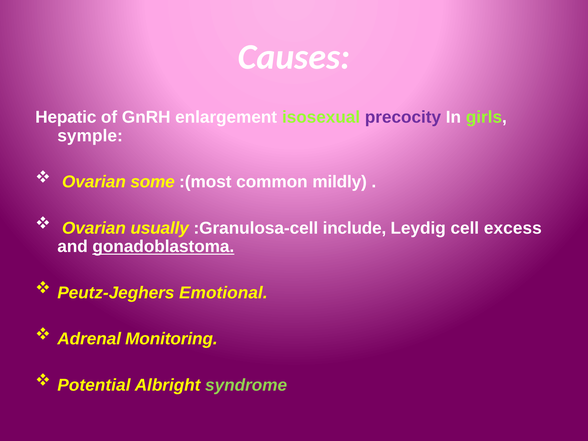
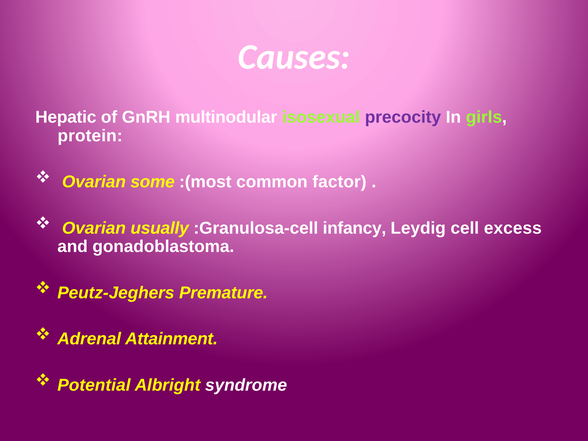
enlargement: enlargement -> multinodular (226, 117)
symple: symple -> protein (90, 136)
mildly: mildly -> factor (339, 182)
include: include -> infancy (354, 228)
gonadoblastoma underline: present -> none (163, 247)
Emotional: Emotional -> Premature (223, 293)
Monitoring: Monitoring -> Attainment (171, 339)
syndrome colour: light green -> white (246, 385)
